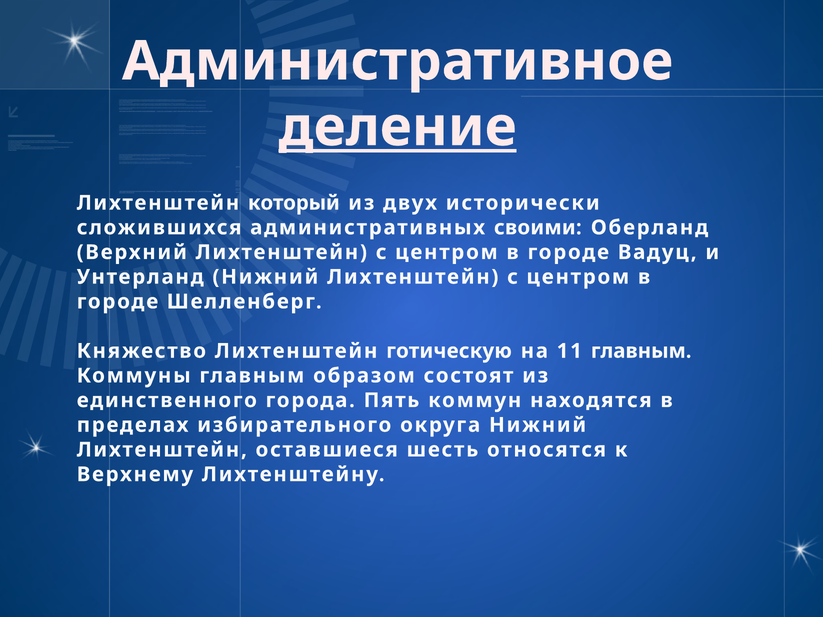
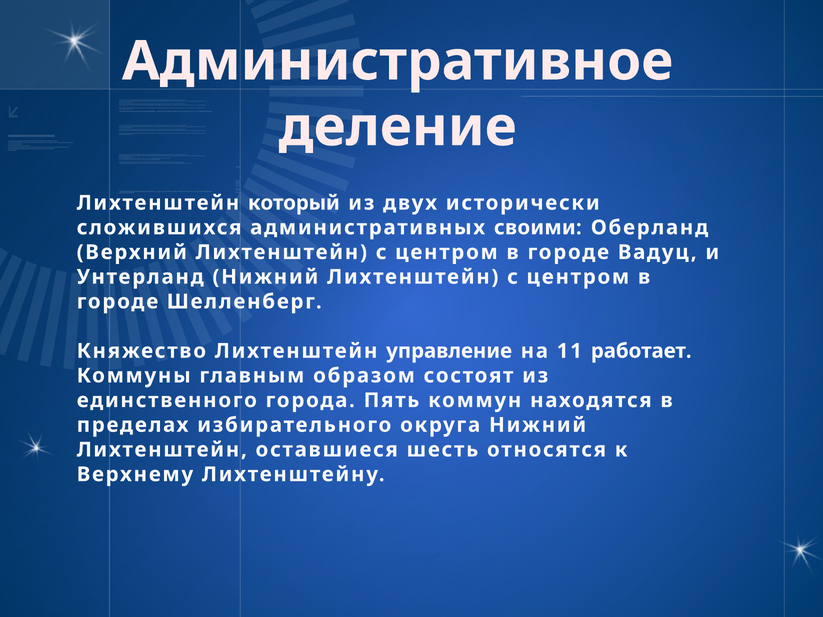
деление underline: present -> none (398, 127)
готическую: готическую -> управление (449, 351)
11 главным: главным -> работает (641, 351)
